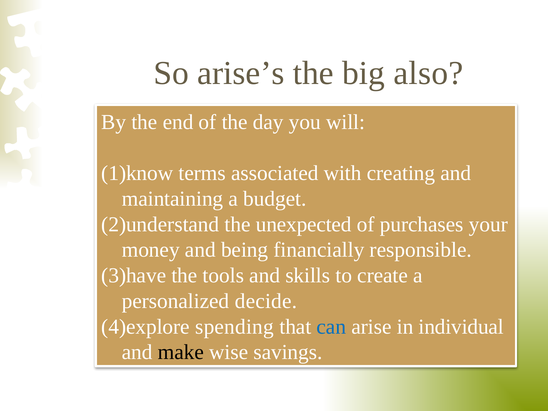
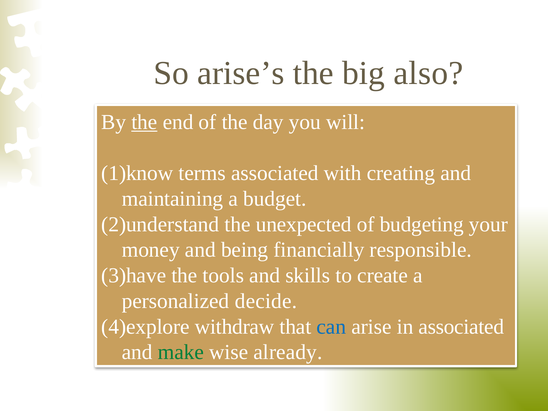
the underline: none -> present (144, 122)
purchases: purchases -> budgeting (422, 224)
spending: spending -> withdraw (235, 327)
in individual: individual -> associated (461, 327)
make colour: black -> green (181, 352)
savings: savings -> already (288, 352)
